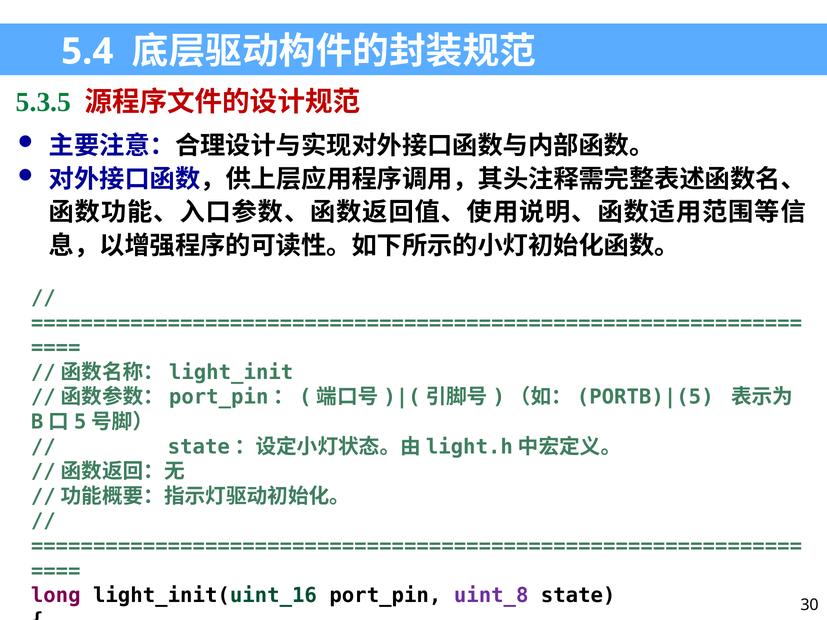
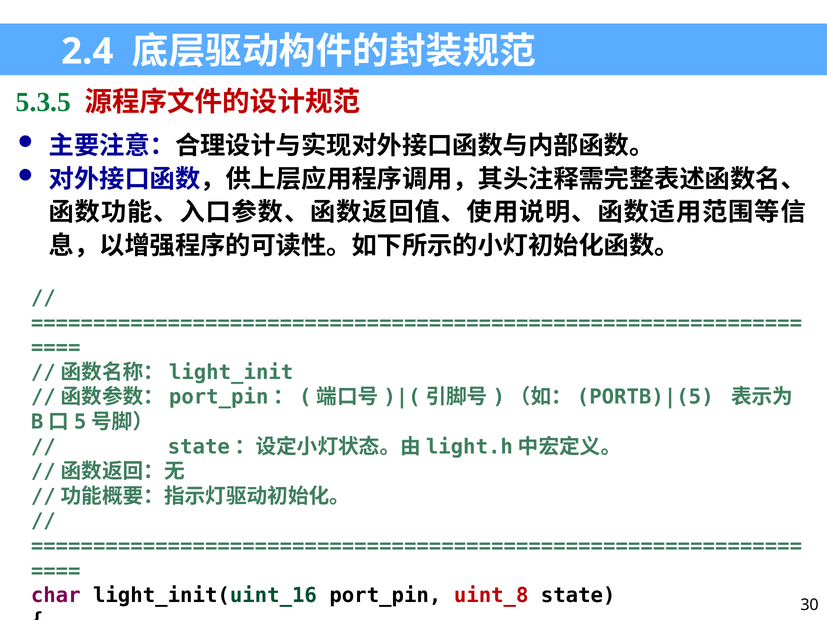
5.4: 5.4 -> 2.4 (87, 51)
long: long -> char (56, 596)
uint_8 colour: purple -> red (491, 596)
